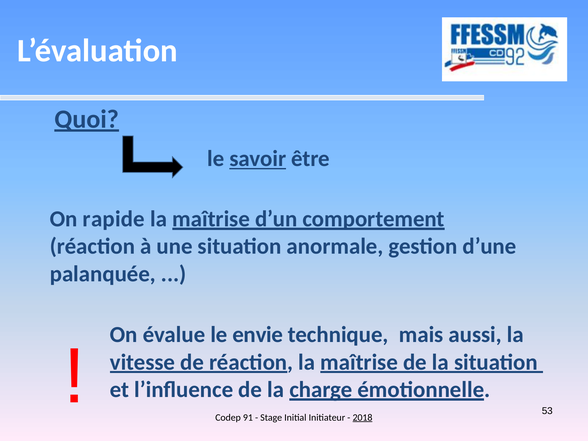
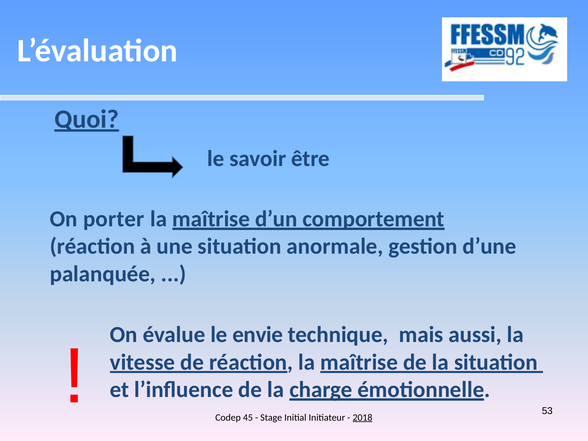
savoir underline: present -> none (258, 159)
rapide: rapide -> porter (114, 219)
91: 91 -> 45 (248, 418)
